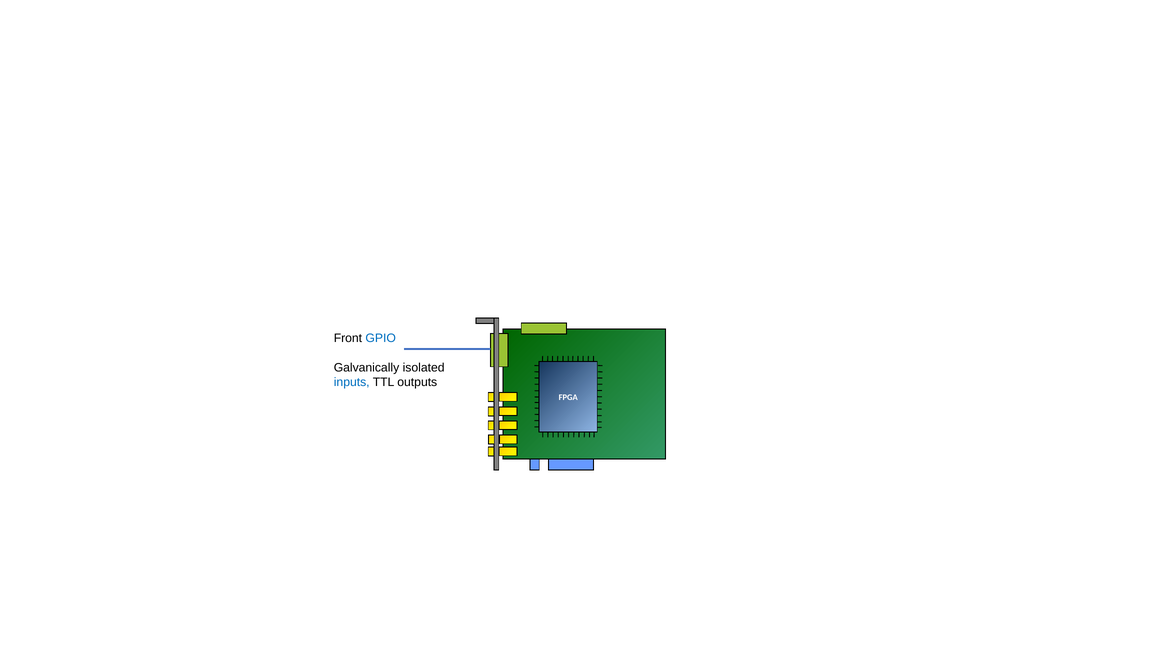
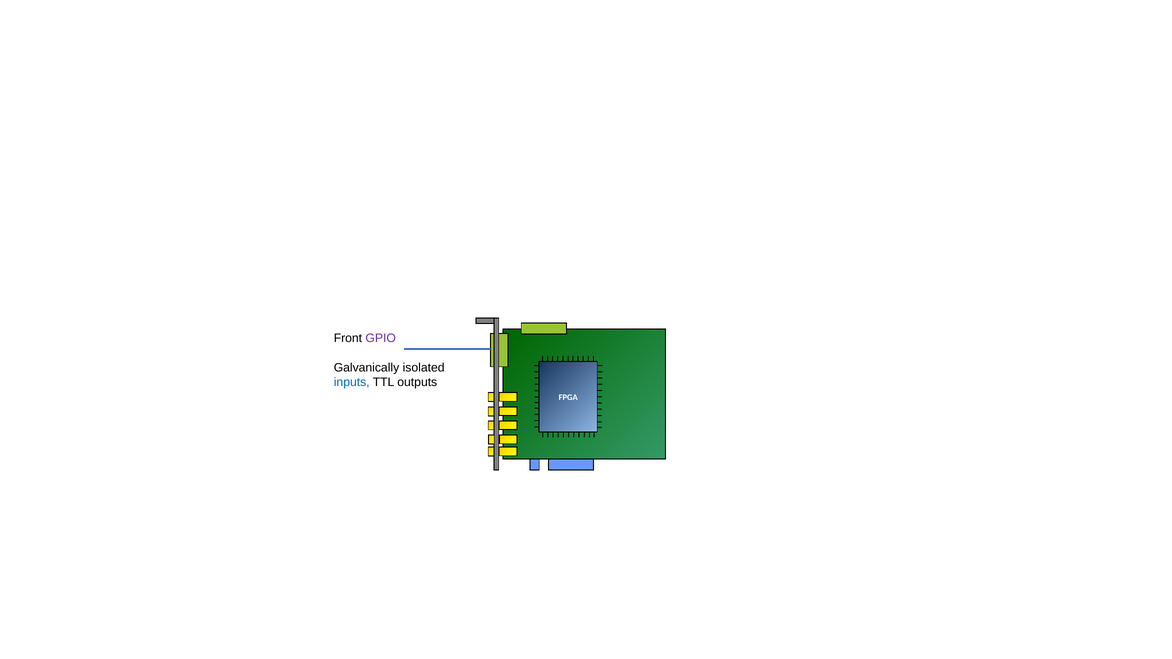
GPIO colour: blue -> purple (381, 338)
